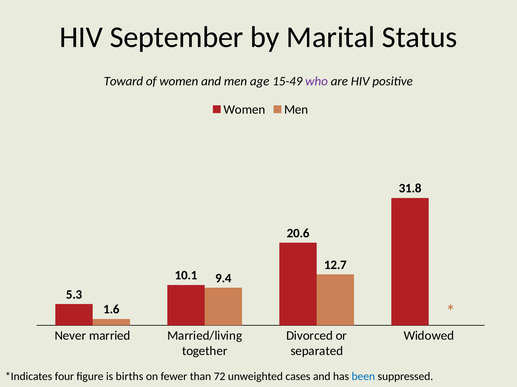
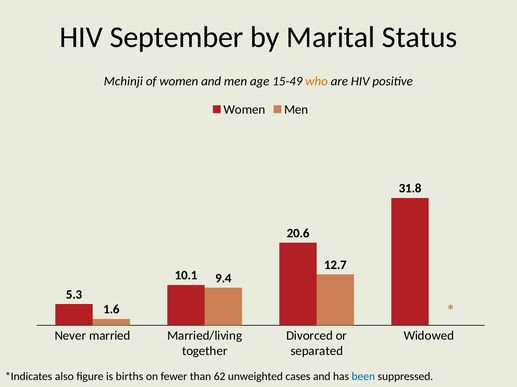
Toward: Toward -> Mchinji (123, 81)
who colour: purple -> orange (317, 81)
four: four -> also (64, 377)
72: 72 -> 62 (220, 377)
